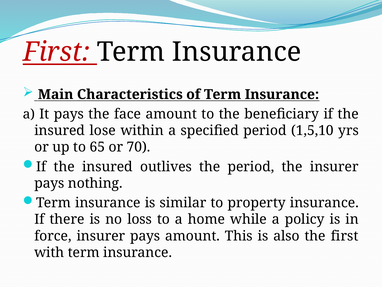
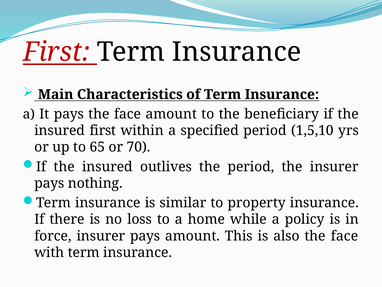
insured lose: lose -> first (103, 130)
also the first: first -> face (345, 236)
